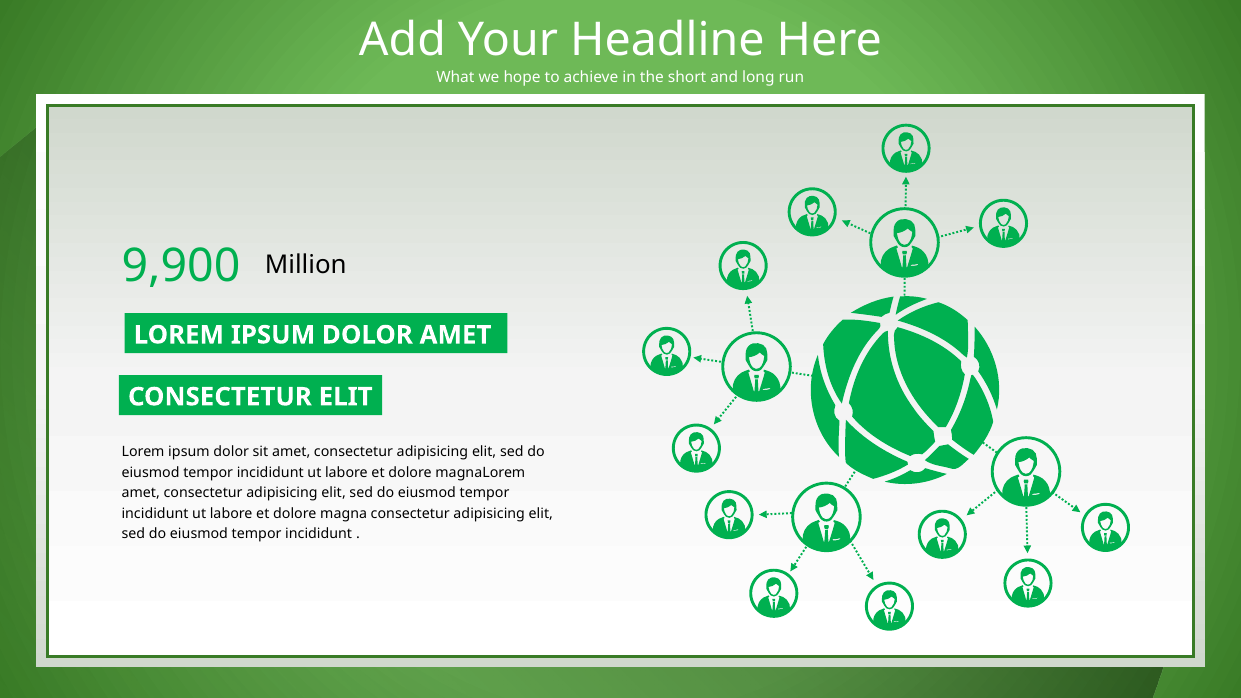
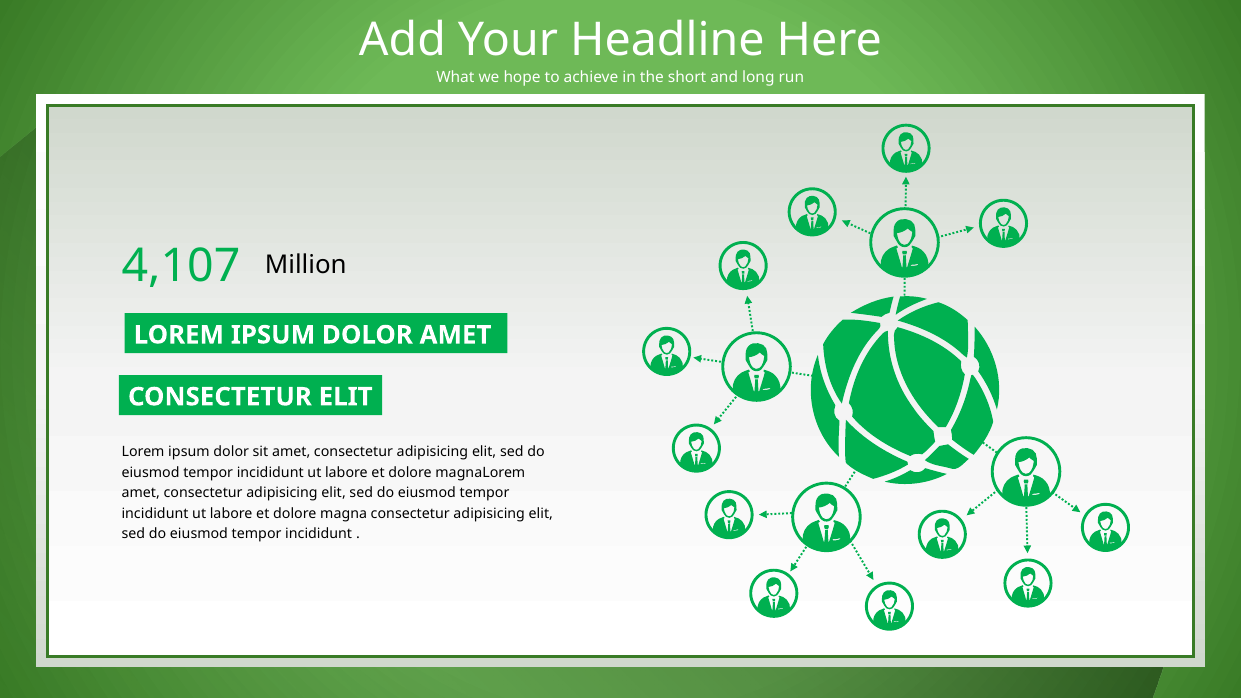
9,900: 9,900 -> 4,107 (181, 266)
